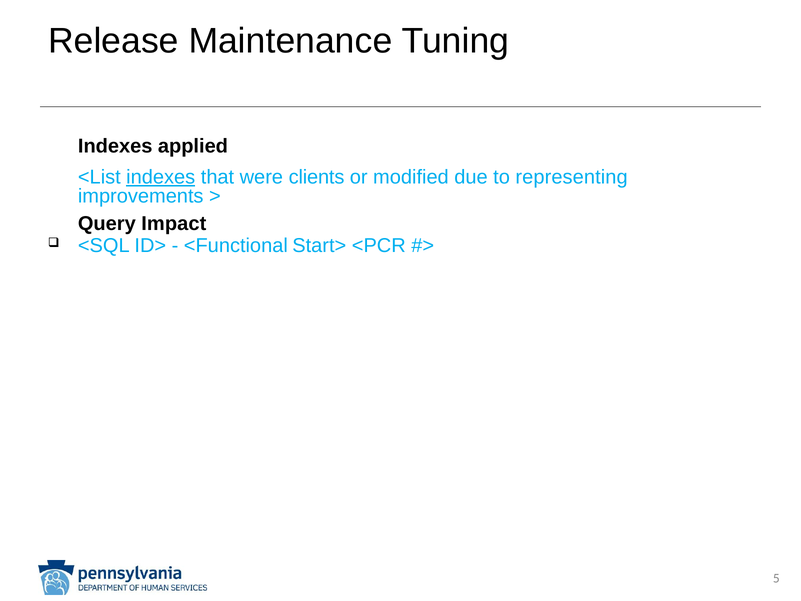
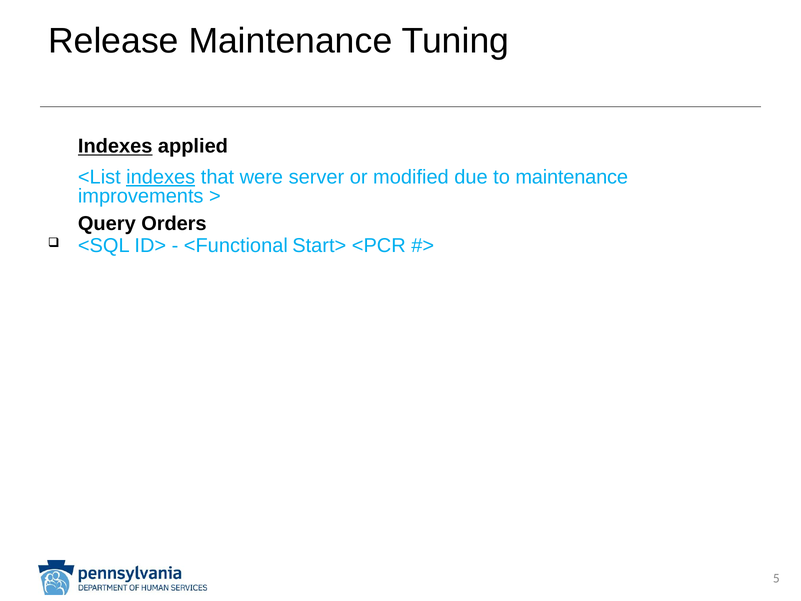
Indexes underline: none -> present (115, 146)
clients: clients -> server (316, 177)
to representing: representing -> maintenance (572, 177)
Impact: Impact -> Orders (174, 224)
